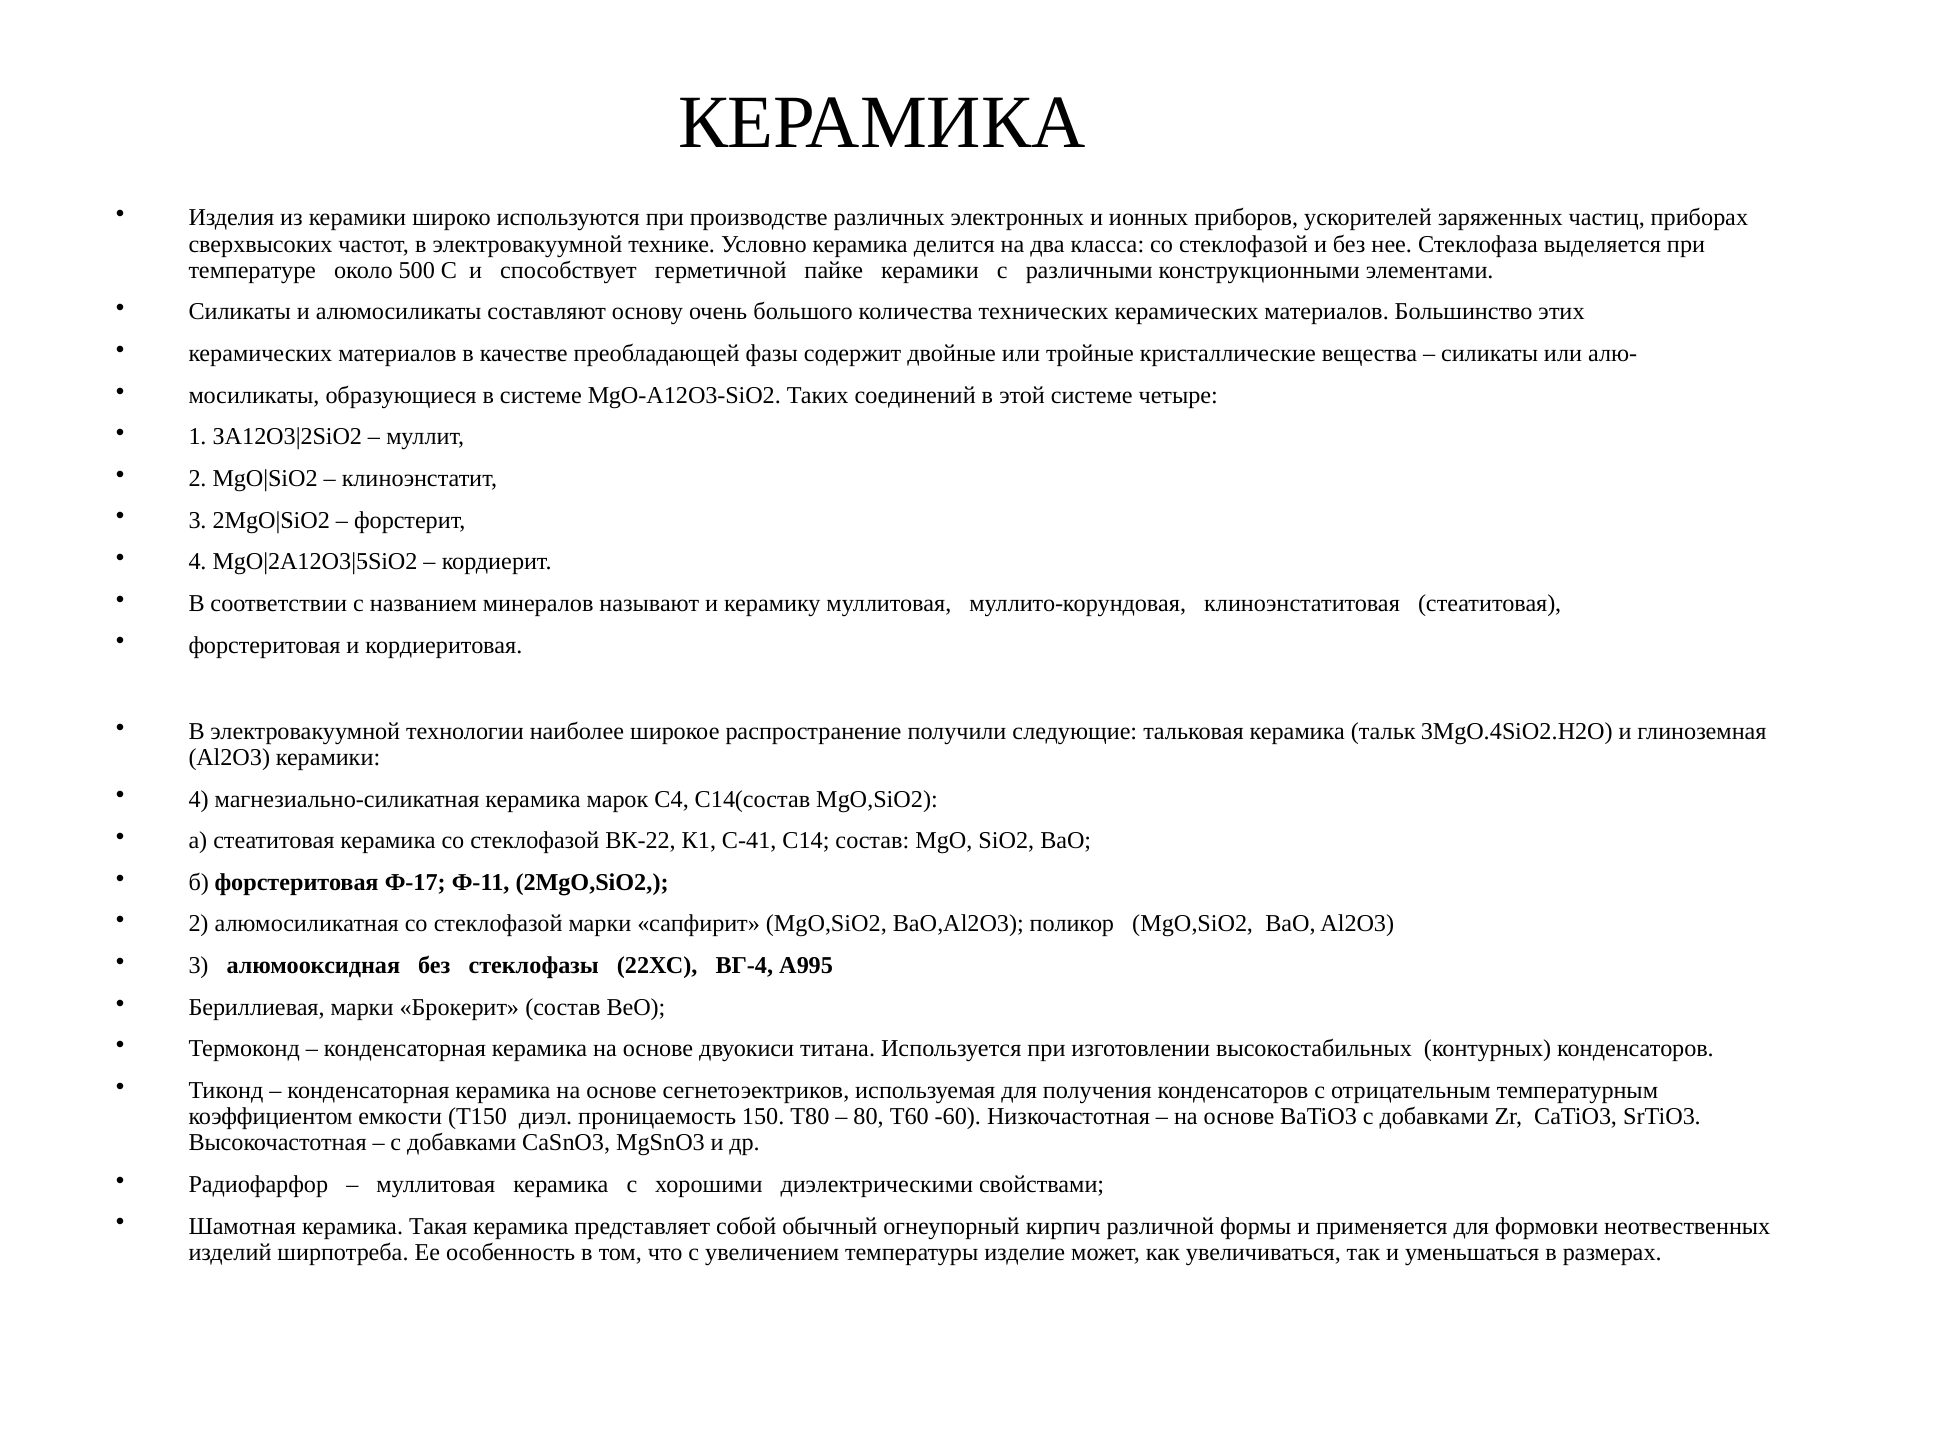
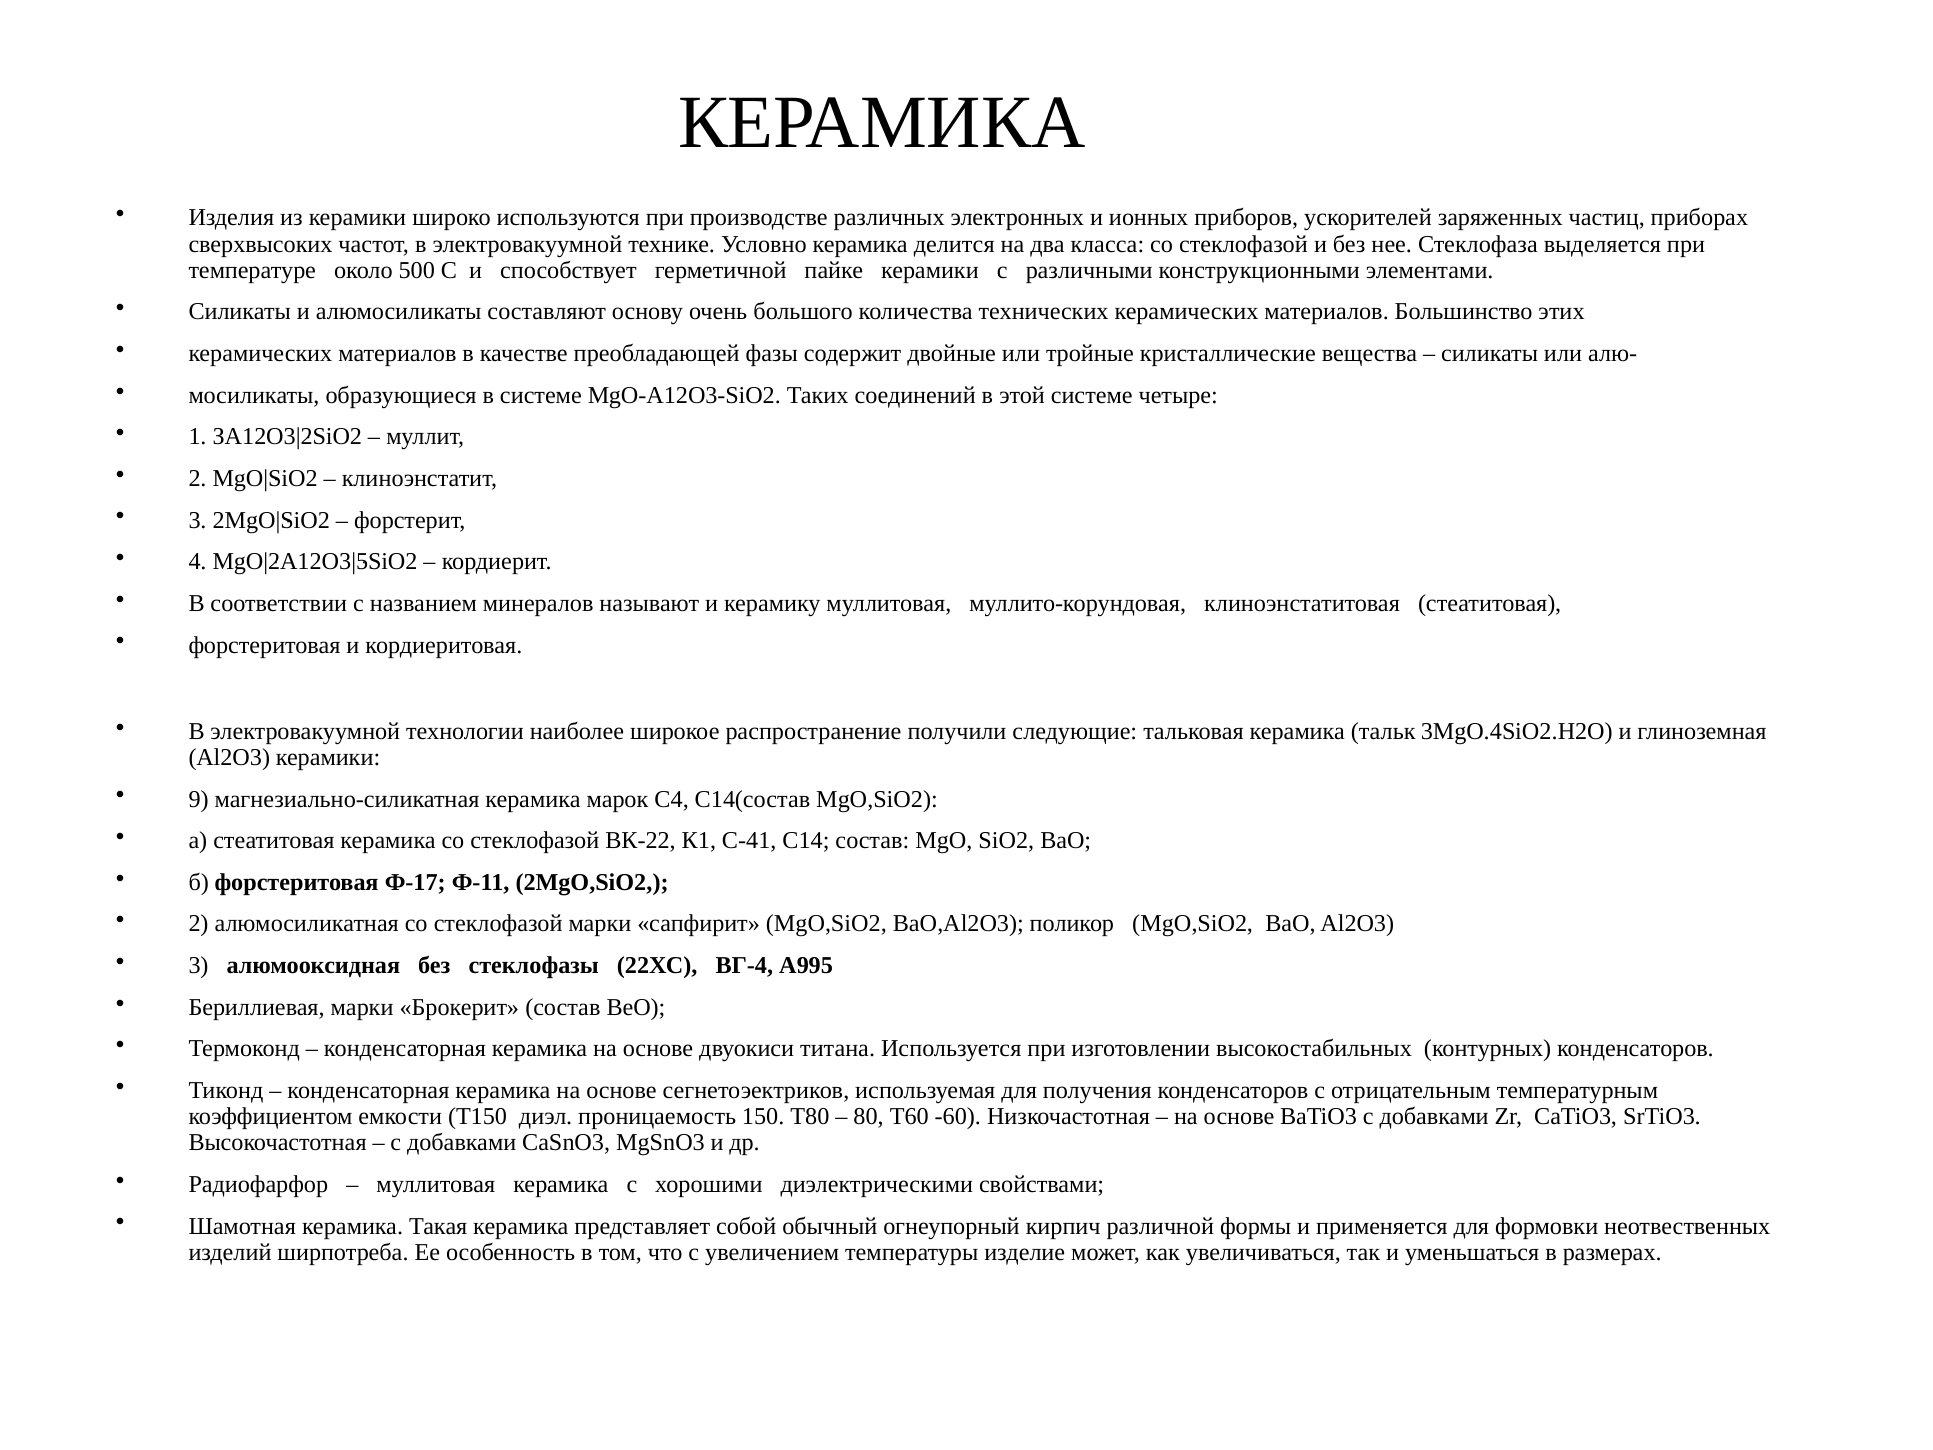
4: 4 -> 9 (199, 799)
